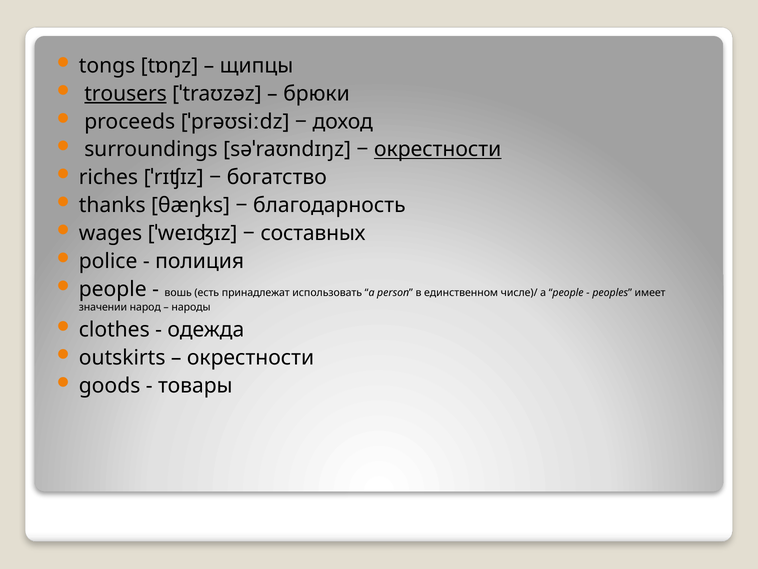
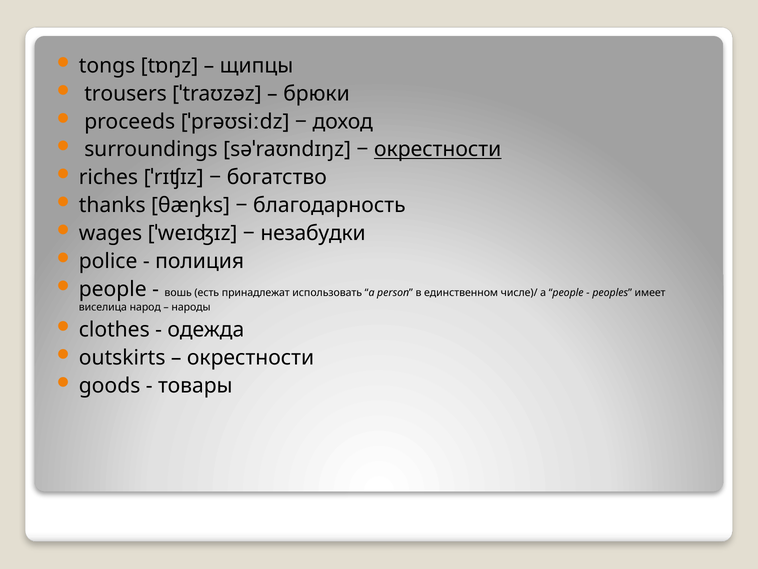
trousers underline: present -> none (126, 94)
составных: составных -> незабудки (313, 233)
значении: значении -> виселица (103, 307)
